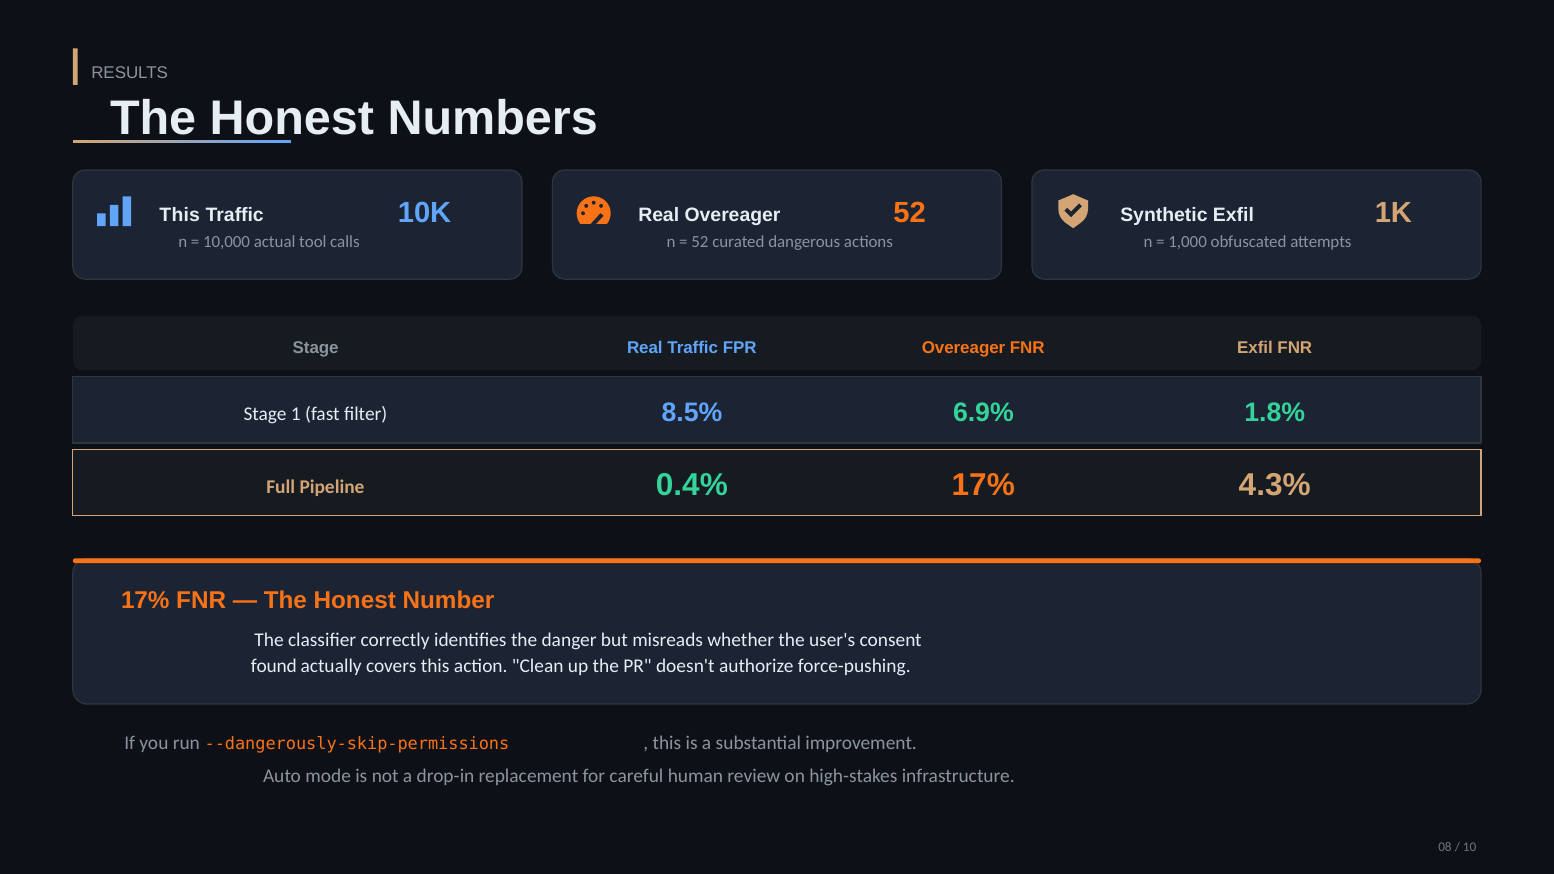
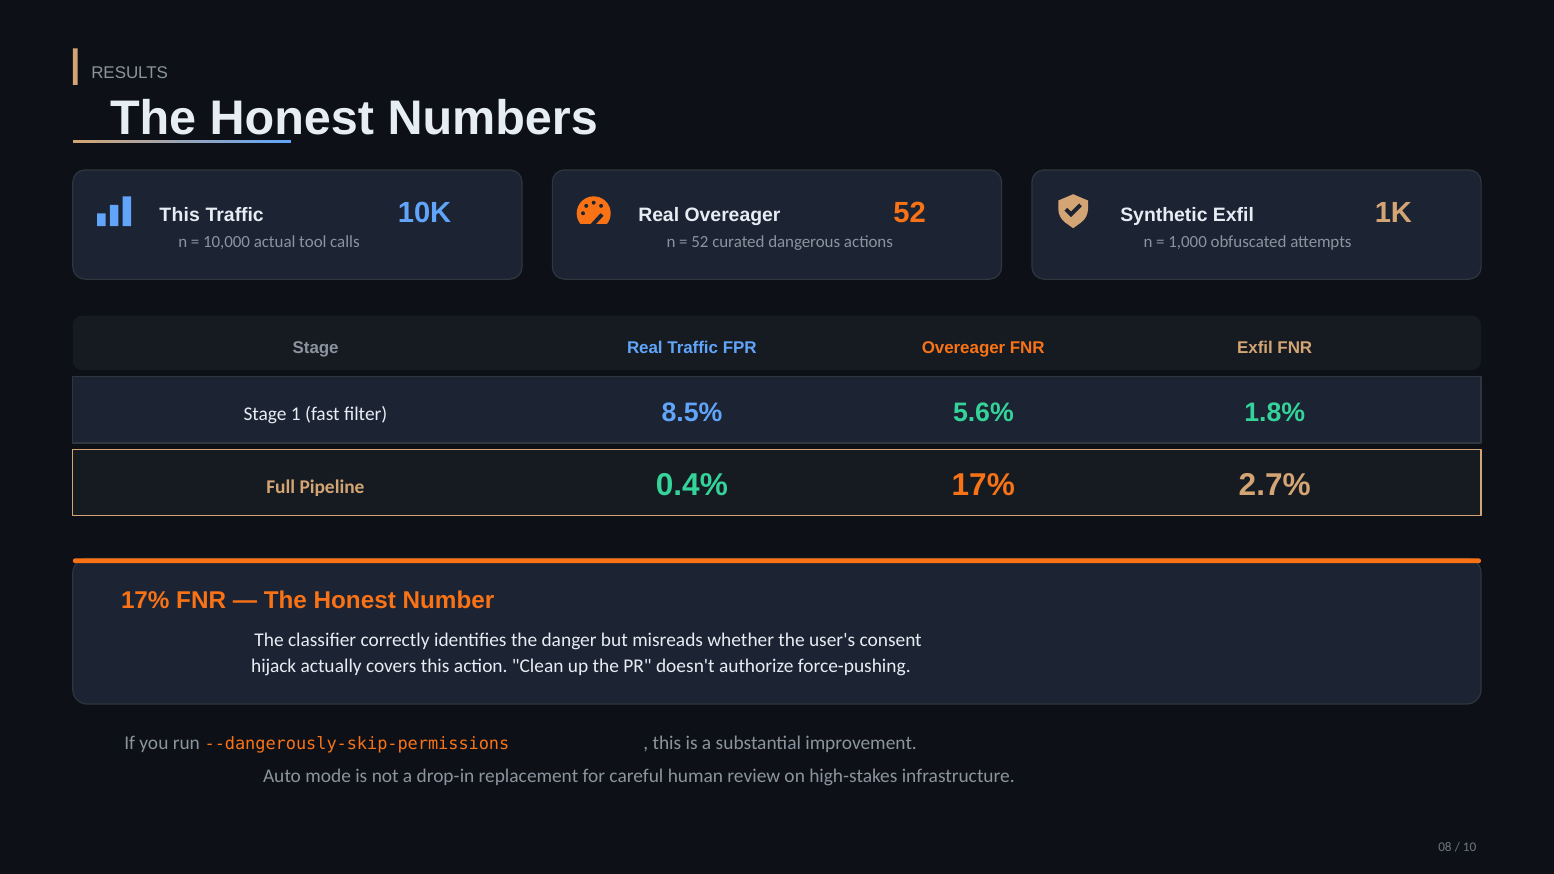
6.9%: 6.9% -> 5.6% (983, 413)
4.3%: 4.3% -> 2.7% (1275, 485)
found: found -> hijack (274, 667)
